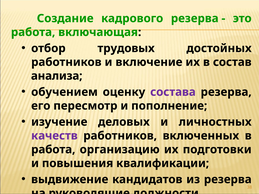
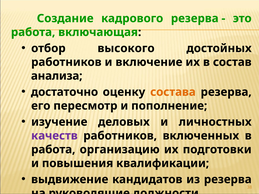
трудовых: трудовых -> высокого (126, 48)
обучением: обучением -> достаточно (65, 92)
состава colour: purple -> orange (173, 92)
